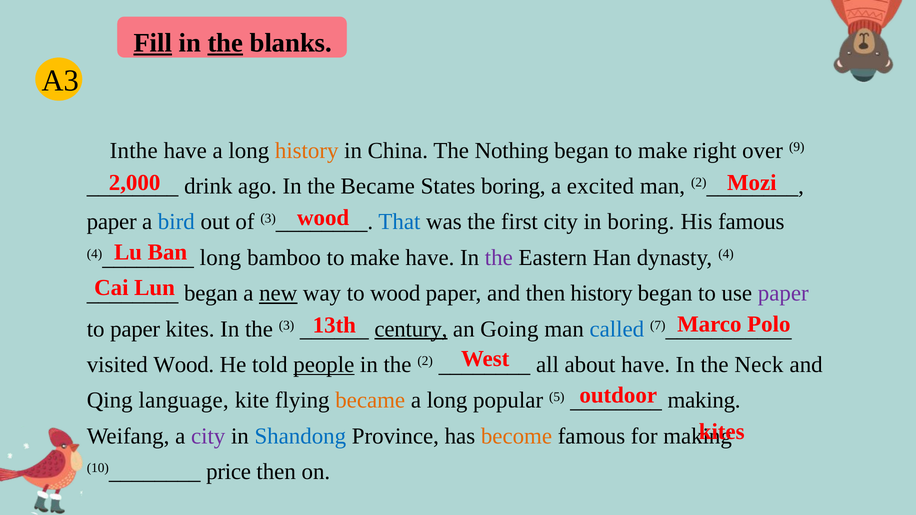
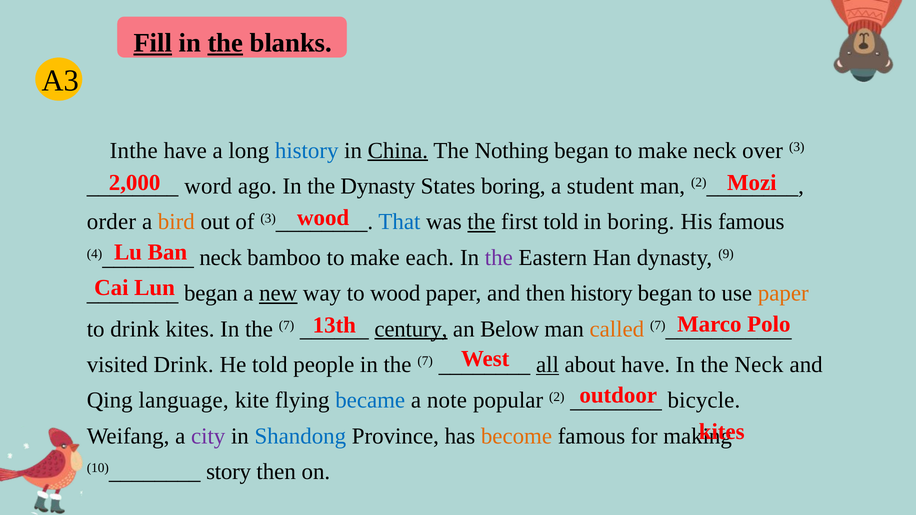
history colour: orange -> blue (307, 151)
China underline: none -> present (398, 151)
make right: right -> neck (715, 151)
9: 9 -> 3 (797, 147)
drink: drink -> word (208, 186)
the Became: Became -> Dynasty (378, 186)
excited: excited -> student (600, 186)
paper: paper -> order (111, 222)
bird colour: blue -> orange (176, 222)
the underline: none -> present (481, 222)
first city: city -> told (561, 222)
long: long -> neck (221, 258)
make have: have -> each (430, 258)
4: 4 -> 9 (726, 254)
paper colour: purple -> orange (783, 293)
to paper: paper -> drink (135, 329)
kites In the 3: 3 -> 7 (287, 325)
Going: Going -> Below (510, 329)
called colour: blue -> orange (617, 329)
visited Wood: Wood -> Drink (184, 365)
people underline: present -> none (324, 365)
2: 2 -> 7 (425, 361)
all underline: none -> present (547, 365)
became colour: orange -> blue (370, 401)
long: long -> note (447, 401)
5: 5 -> 2 (557, 397)
making: making -> bicycle (704, 401)
price: price -> story (229, 472)
